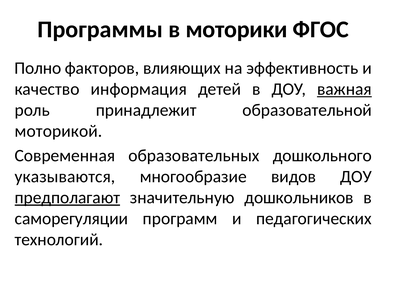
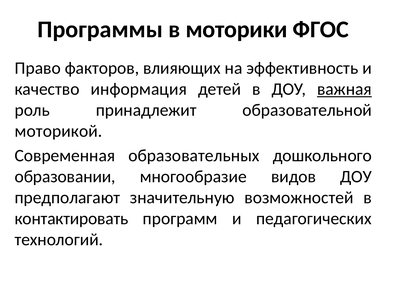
Полно: Полно -> Право (38, 68)
указываются: указываются -> образовании (65, 176)
предполагают underline: present -> none (67, 197)
дошкольников: дошкольников -> возможностей (299, 197)
саморегуляции: саморегуляции -> контактировать (71, 218)
